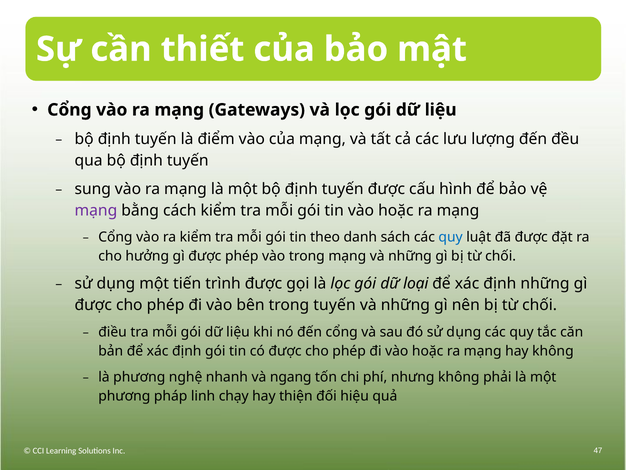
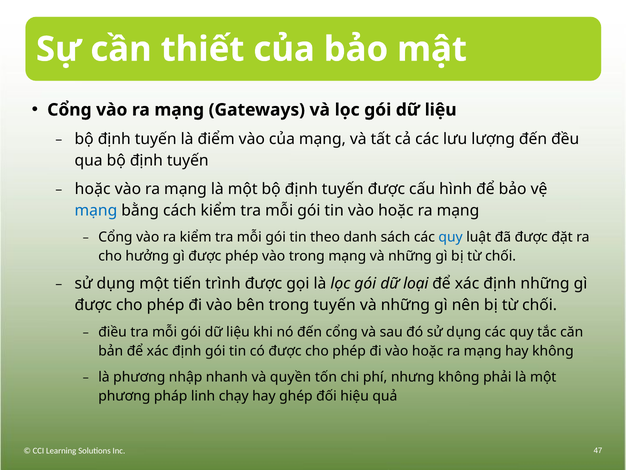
sung: sung -> hoặc (93, 189)
mạng colour: purple -> blue (96, 210)
nghệ: nghệ -> nhập (186, 377)
ngang: ngang -> quyền (291, 377)
thiện: thiện -> ghép (296, 396)
